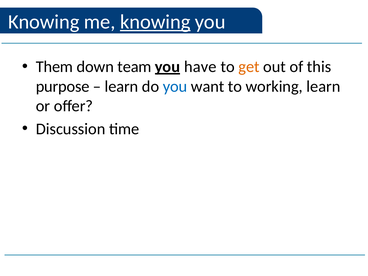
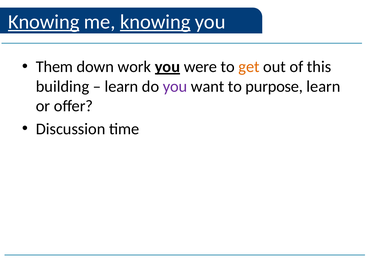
Knowing underline: none -> present (44, 22)
team: team -> work (134, 67)
have: have -> were (200, 67)
purpose: purpose -> building (63, 86)
you colour: blue -> purple (175, 86)
working: working -> purpose (274, 86)
